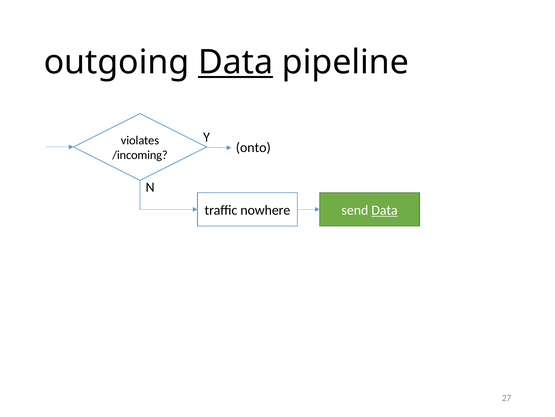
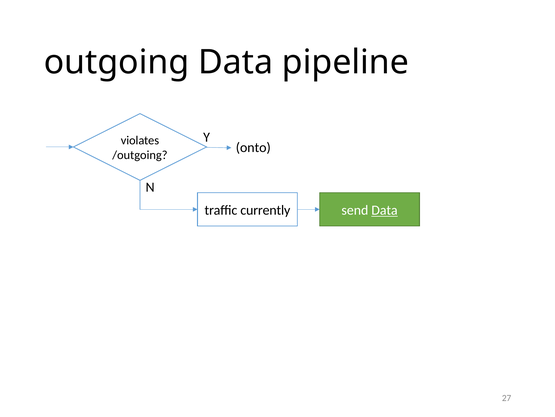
Data underline: present -> none (236, 62)
/incoming: /incoming -> /outgoing (140, 155)
nowhere: nowhere -> currently (265, 210)
